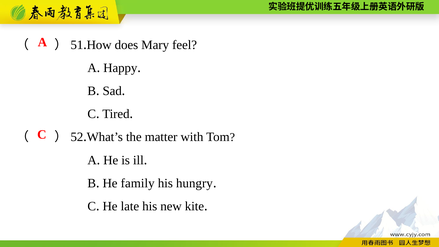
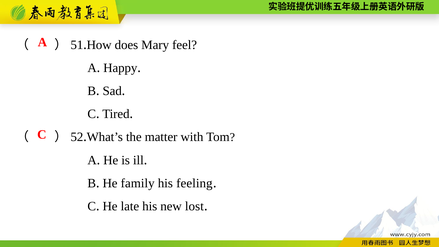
hungry: hungry -> feeling (194, 183)
kite: kite -> lost (194, 206)
